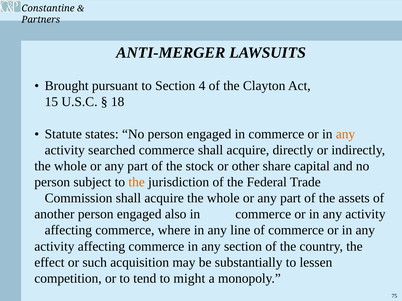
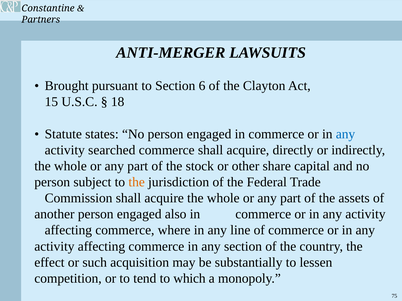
4: 4 -> 6 (202, 86)
any colour: orange -> blue (346, 134)
might: might -> which (189, 279)
